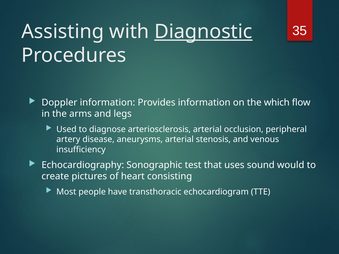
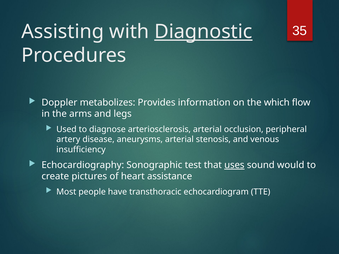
Doppler information: information -> metabolizes (108, 103)
uses underline: none -> present (234, 165)
consisting: consisting -> assistance (170, 177)
